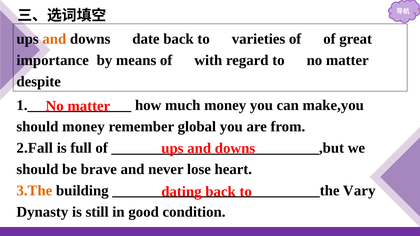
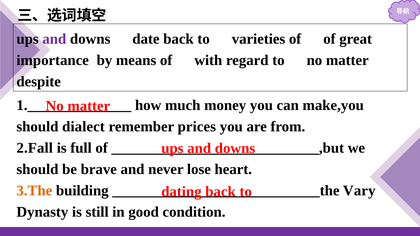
and colour: orange -> purple (54, 39)
should money: money -> dialect (83, 127)
global: global -> prices (197, 127)
